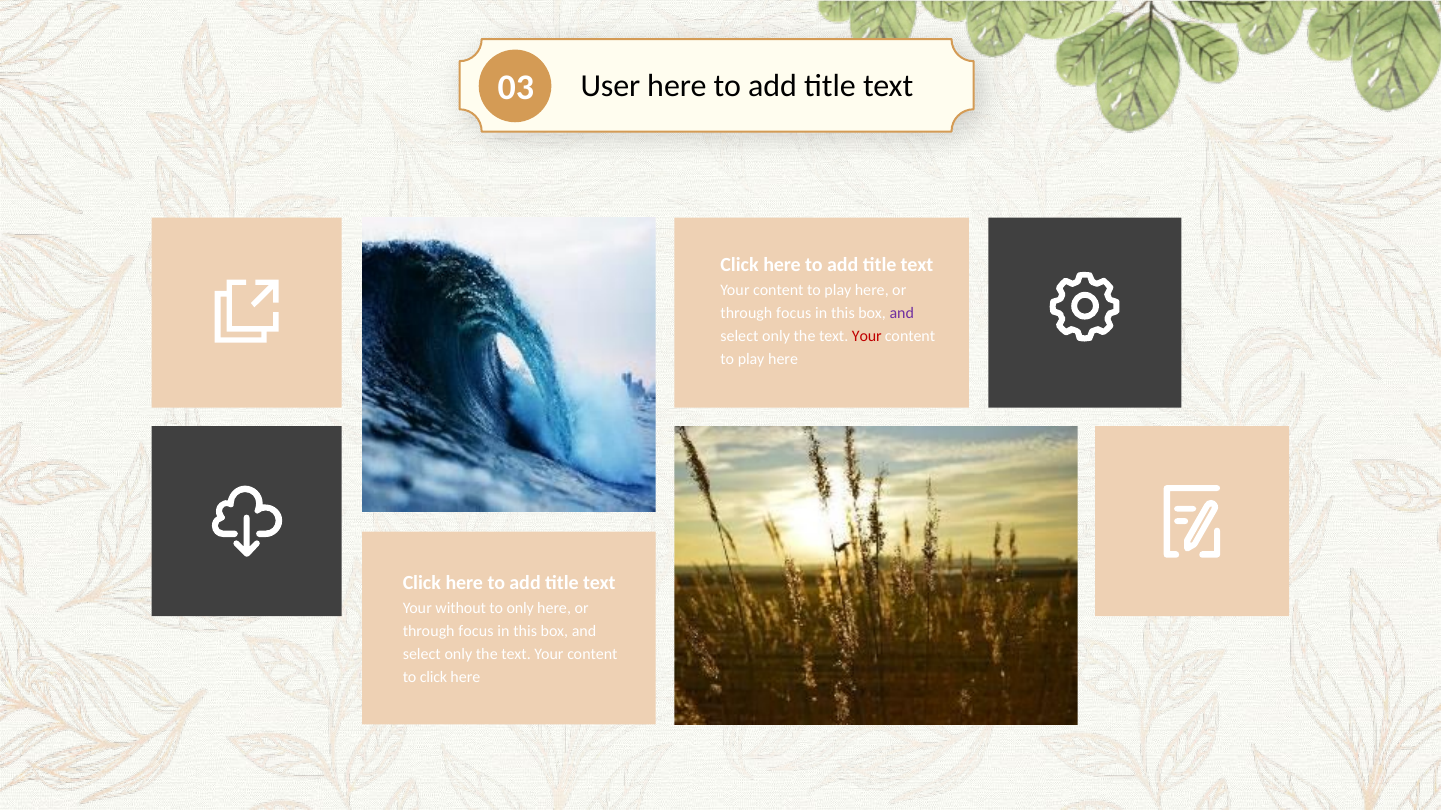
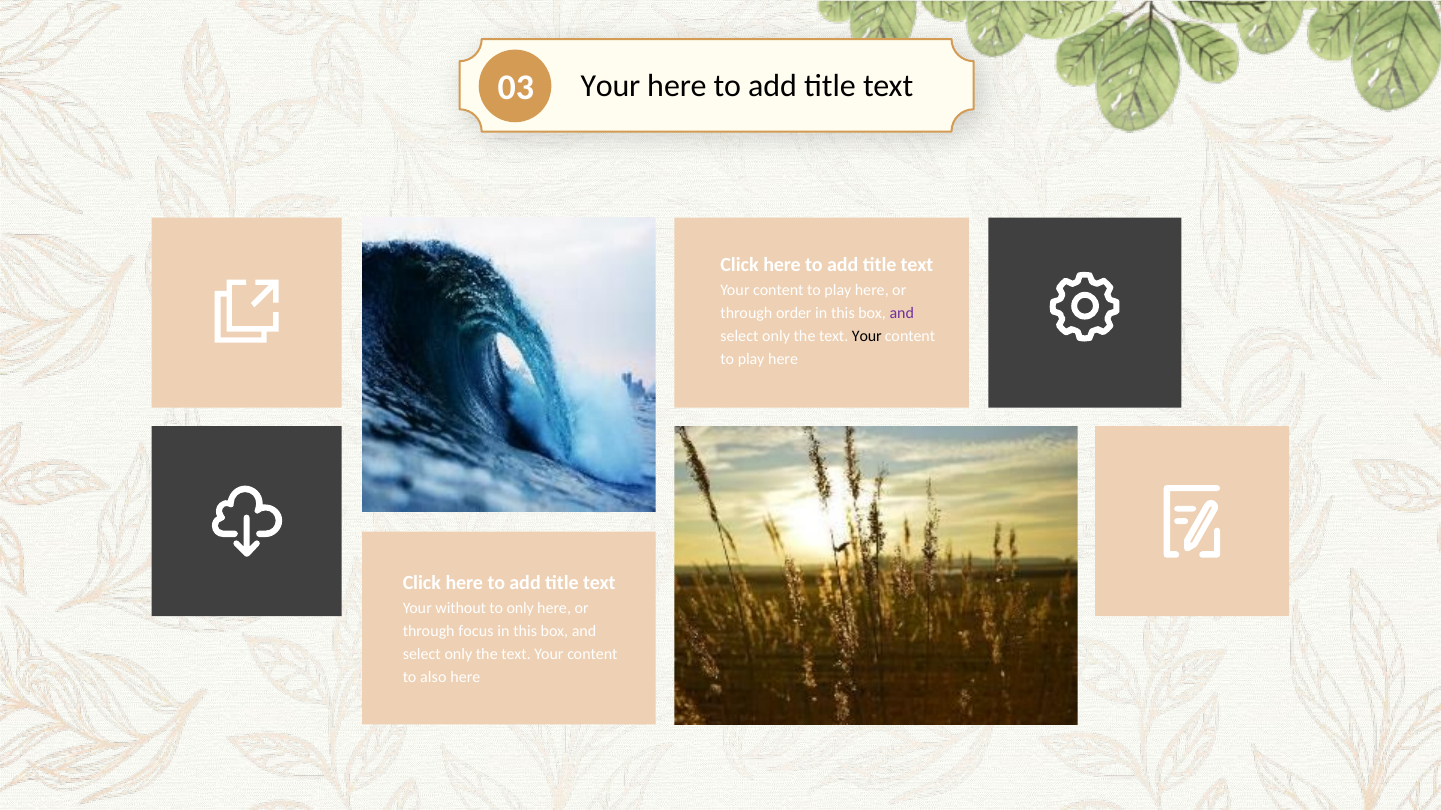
User: User -> Your (610, 86)
focus: focus -> order (794, 313)
Your colour: red -> black (867, 336)
to click: click -> also (433, 677)
